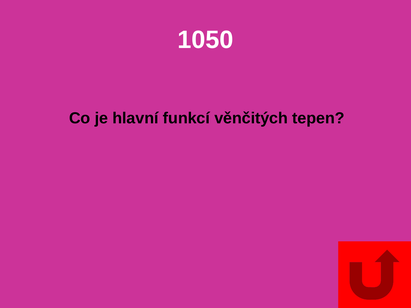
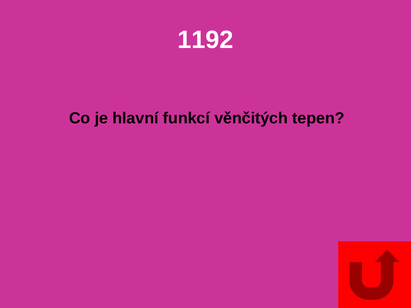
1050: 1050 -> 1192 (205, 40)
